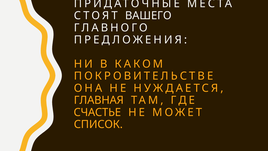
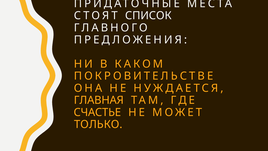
ВАШЕГО: ВАШЕГО -> СПИСОК (148, 16)
СПИСОК: СПИСОК -> ТОЛЬКО (98, 124)
